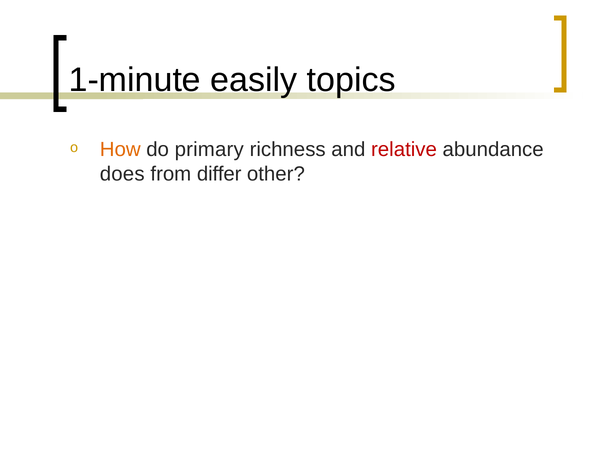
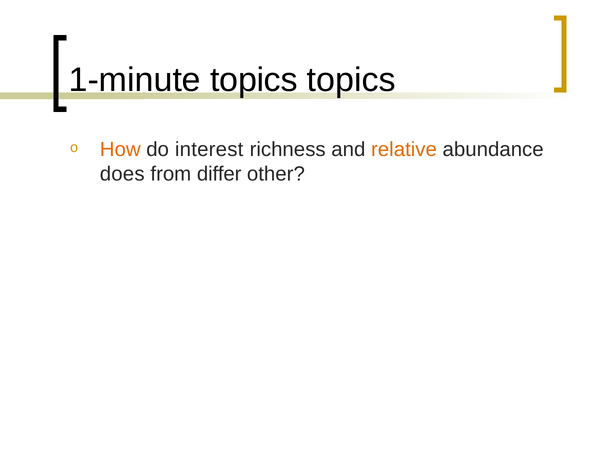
1-minute easily: easily -> topics (254, 80)
primary: primary -> interest (209, 150)
relative colour: red -> orange (404, 150)
